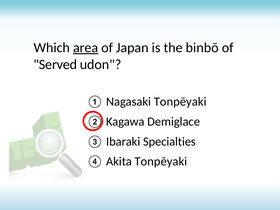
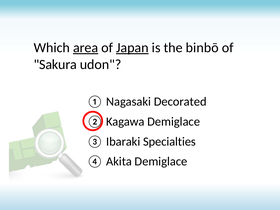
Japan underline: none -> present (132, 48)
Served: Served -> Sakura (55, 64)
Nagasaki Tonpēyaki: Tonpēyaki -> Decorated (180, 101)
Akita Tonpēyaki: Tonpēyaki -> Demiglace (161, 161)
